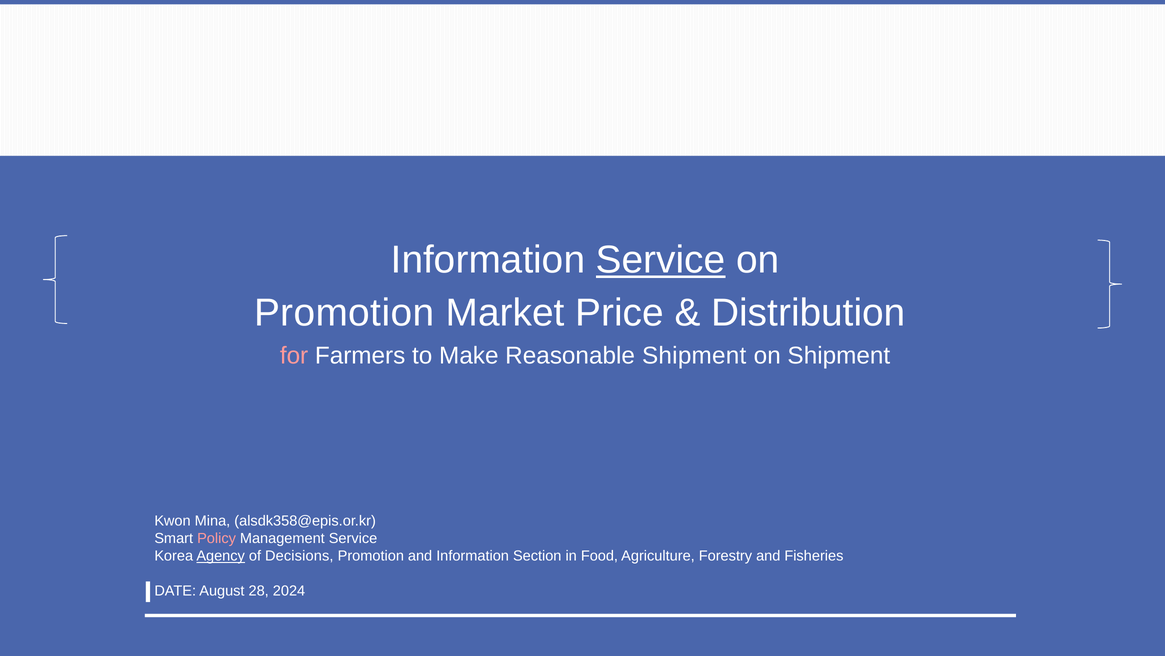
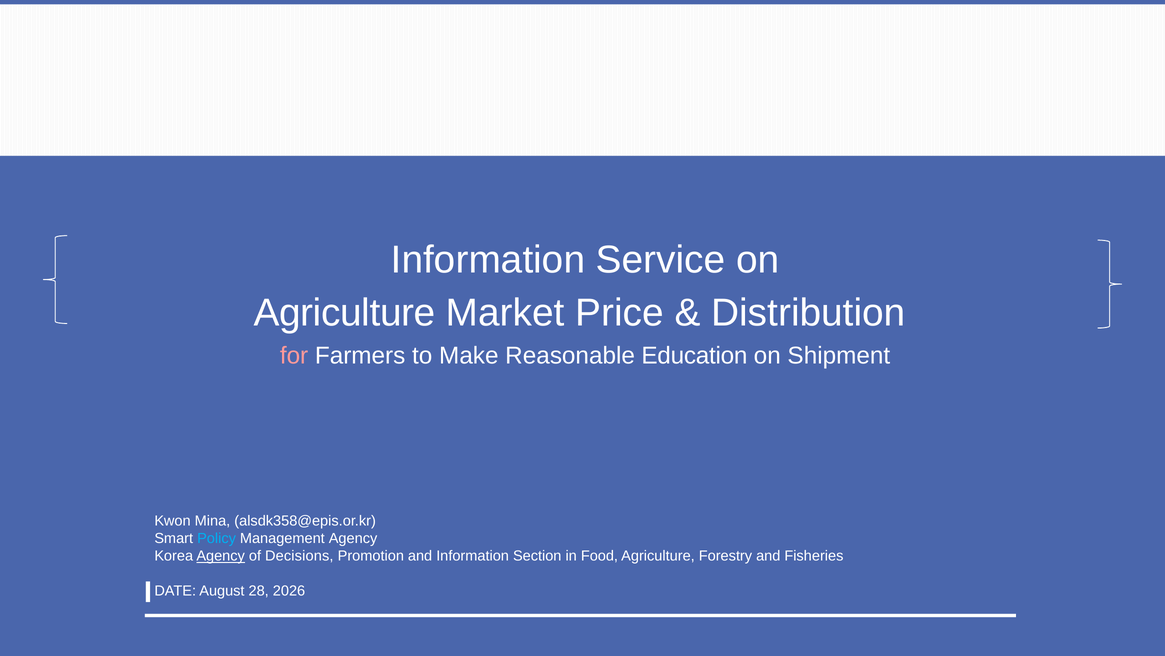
Service underline: present -> none (661, 260)
Promotion: Promotion -> Agriculture (345, 312)
Reasonable Shipment: Shipment -> Education (694, 355)
Policy colour: pink -> light blue (217, 538)
Management Service: Service -> Agency (353, 538)
2024: 2024 -> 2026 (289, 590)
